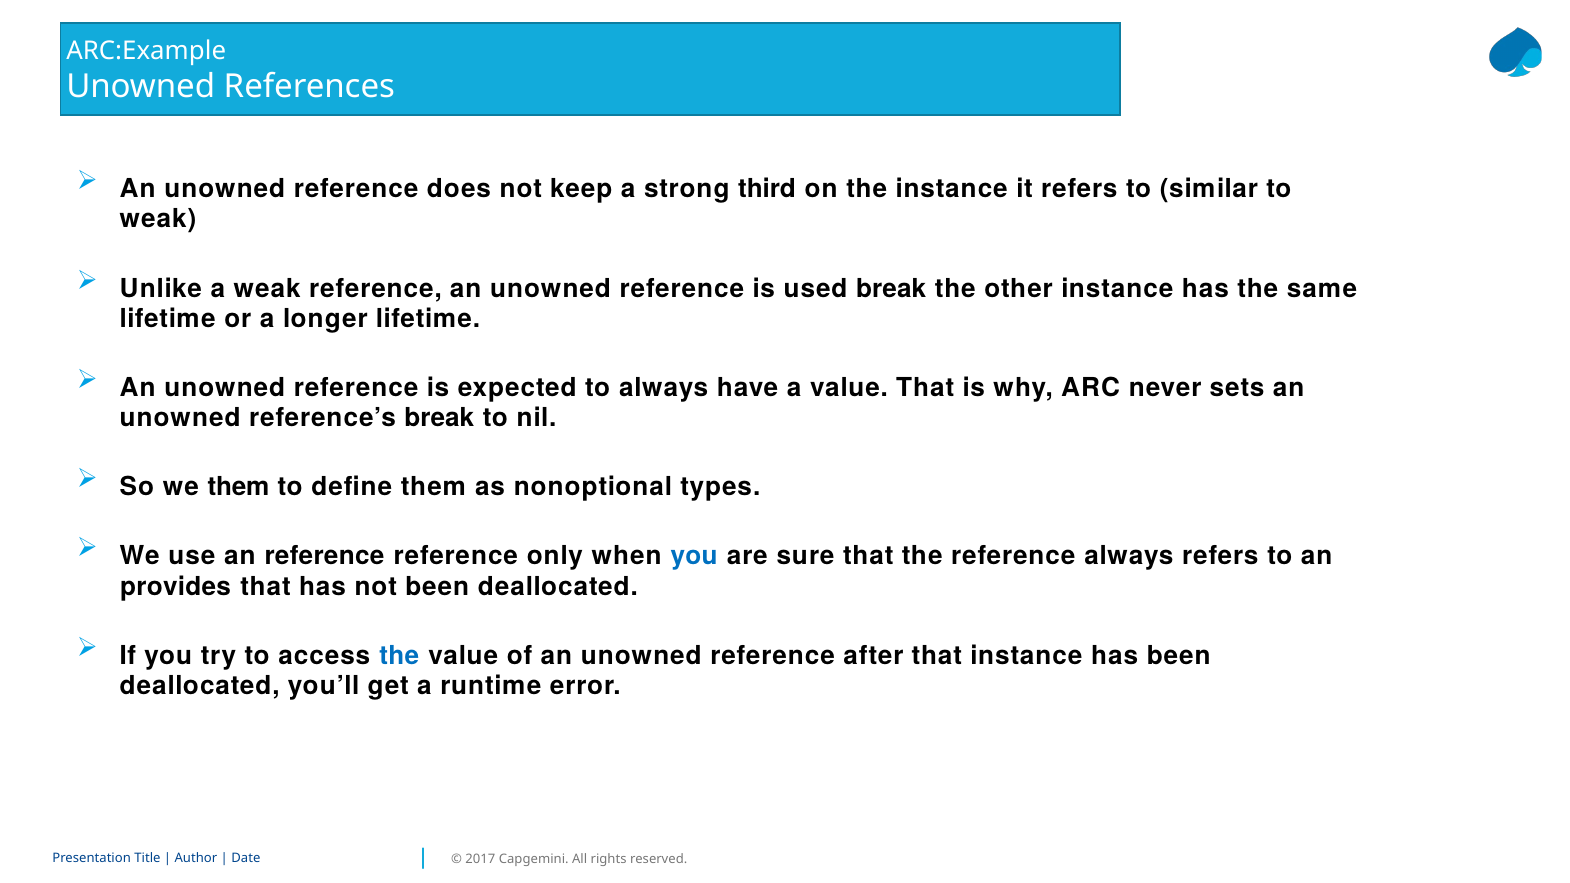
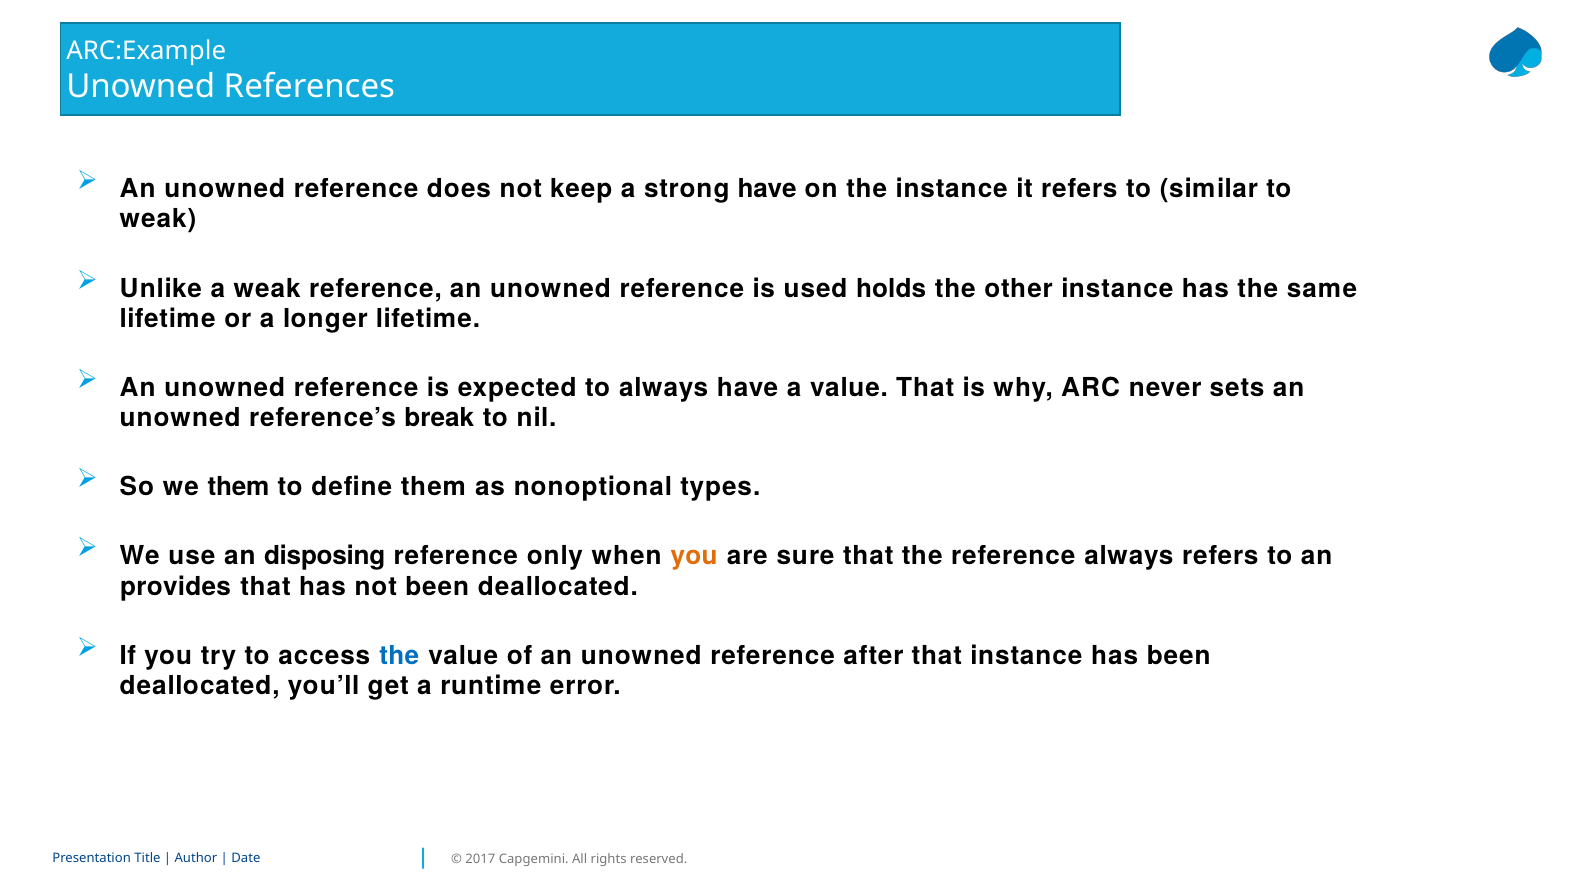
strong third: third -> have (767, 189)
used break: break -> holds (891, 289)
an reference: reference -> disposing (325, 556)
you colour: blue -> orange (694, 556)
